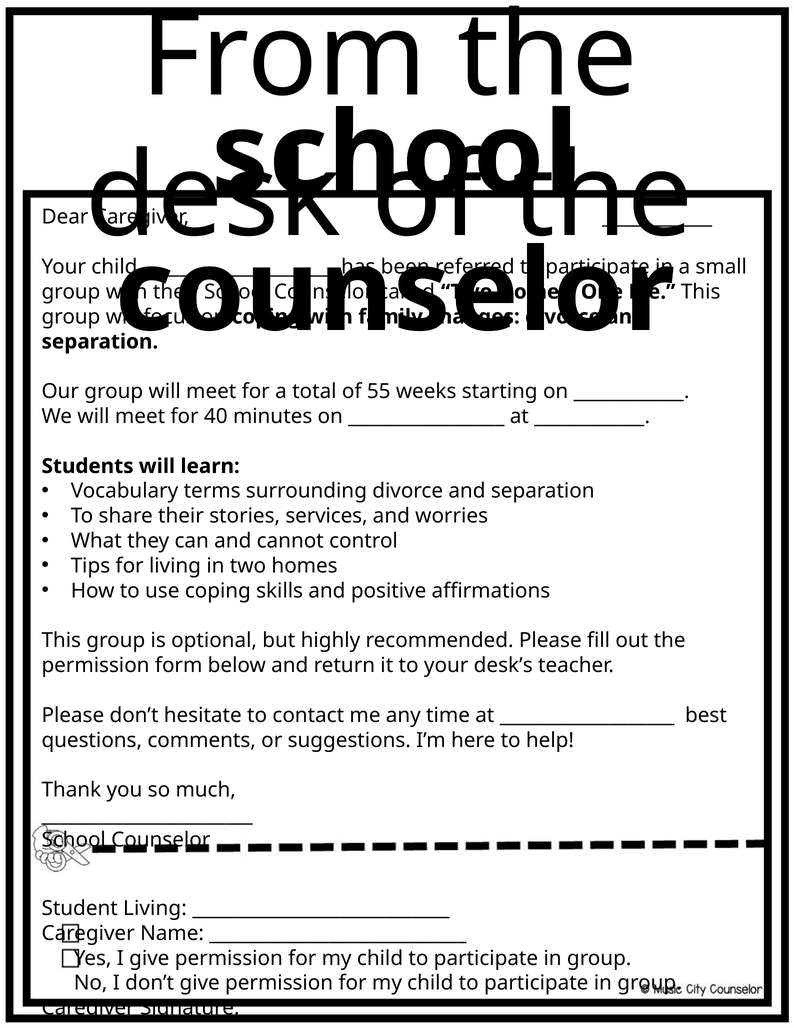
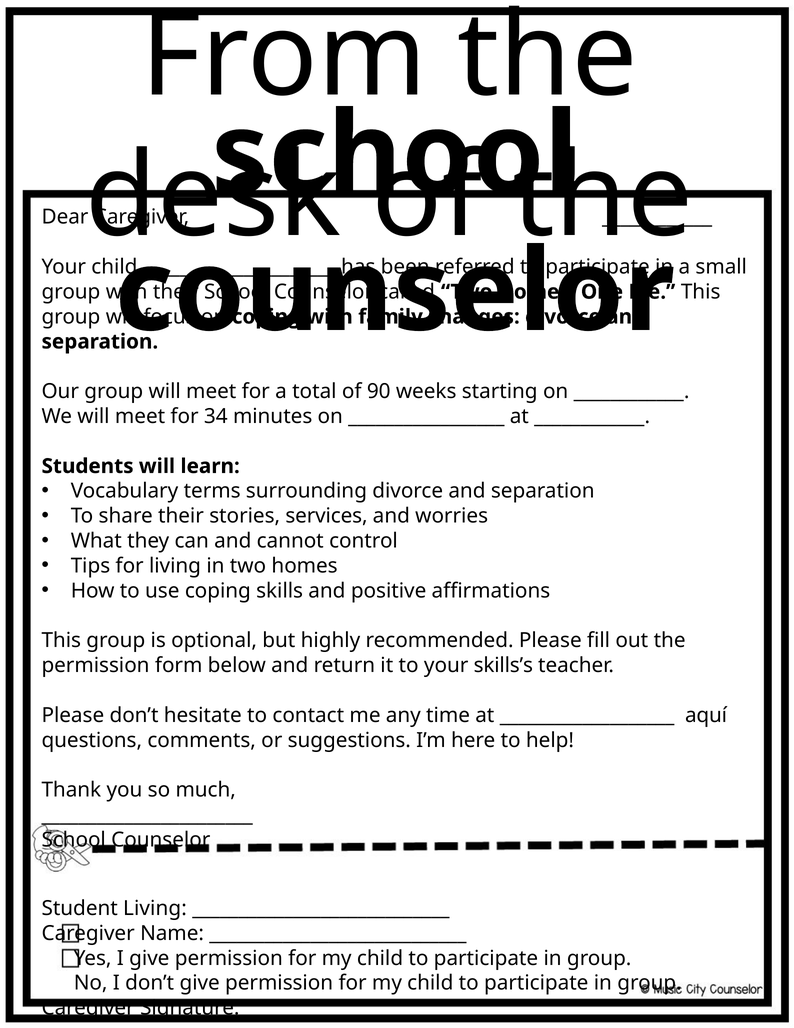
55: 55 -> 90 (379, 391)
40: 40 -> 34 (216, 416)
desk’s: desk’s -> skills’s (503, 665)
best: best -> aquí (706, 715)
